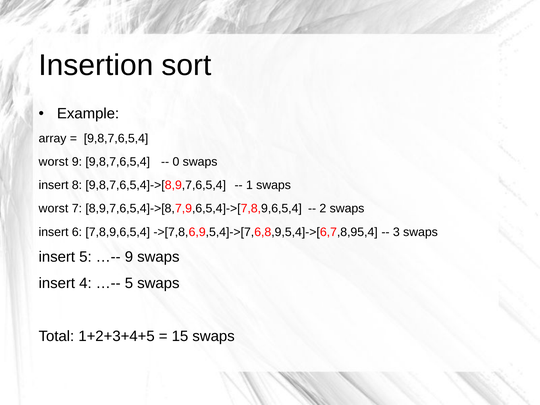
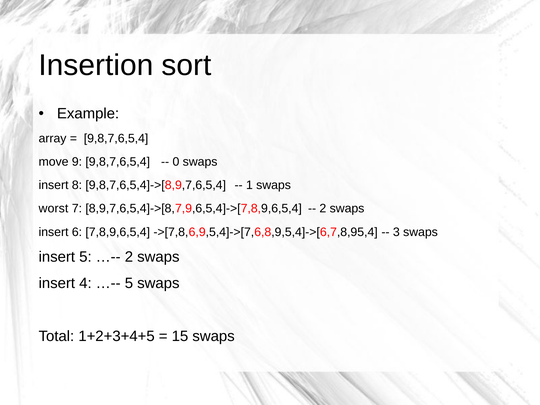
worst: worst -> move (54, 162)
9: 9 -> 2 (129, 257)
